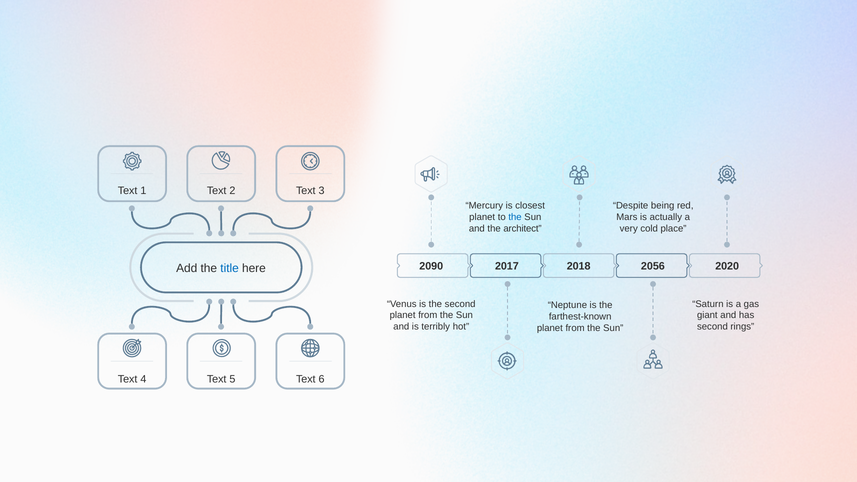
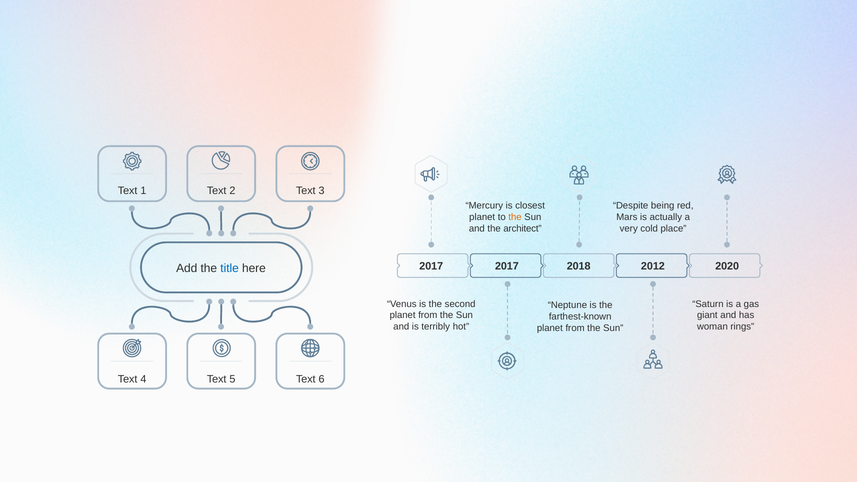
the colour: blue -> orange (515, 217)
2090: 2090 -> 2017 (431, 266)
2056: 2056 -> 2012 (653, 266)
second: second -> woman (712, 327)
